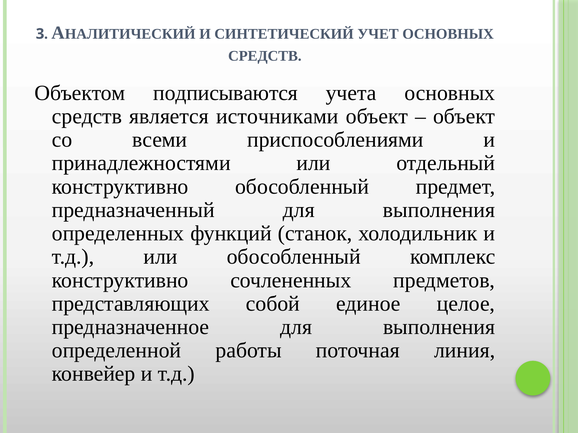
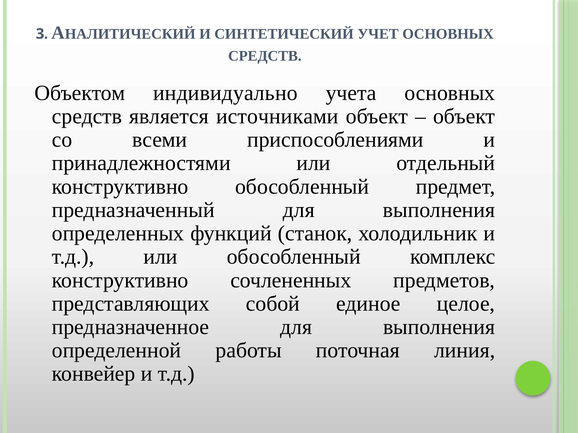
подписываются: подписываются -> индивидуально (225, 93)
